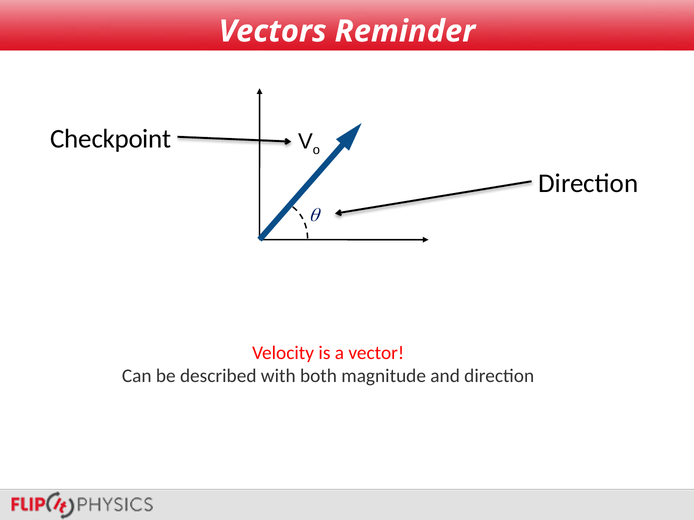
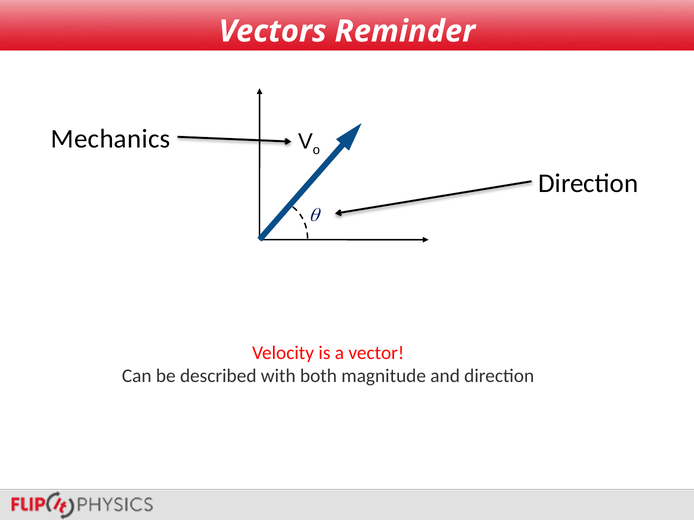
Checkpoint: Checkpoint -> Mechanics (111, 139)
